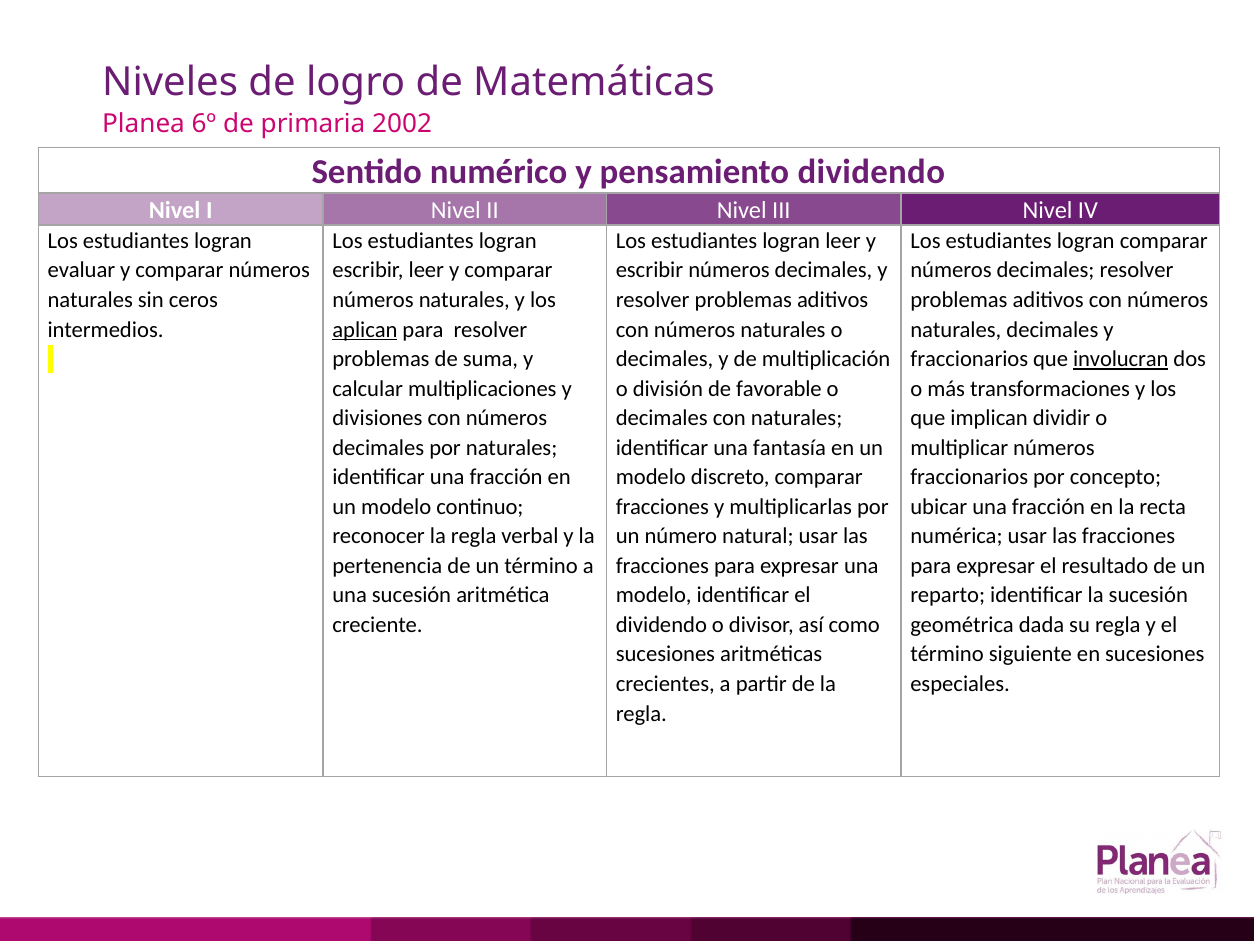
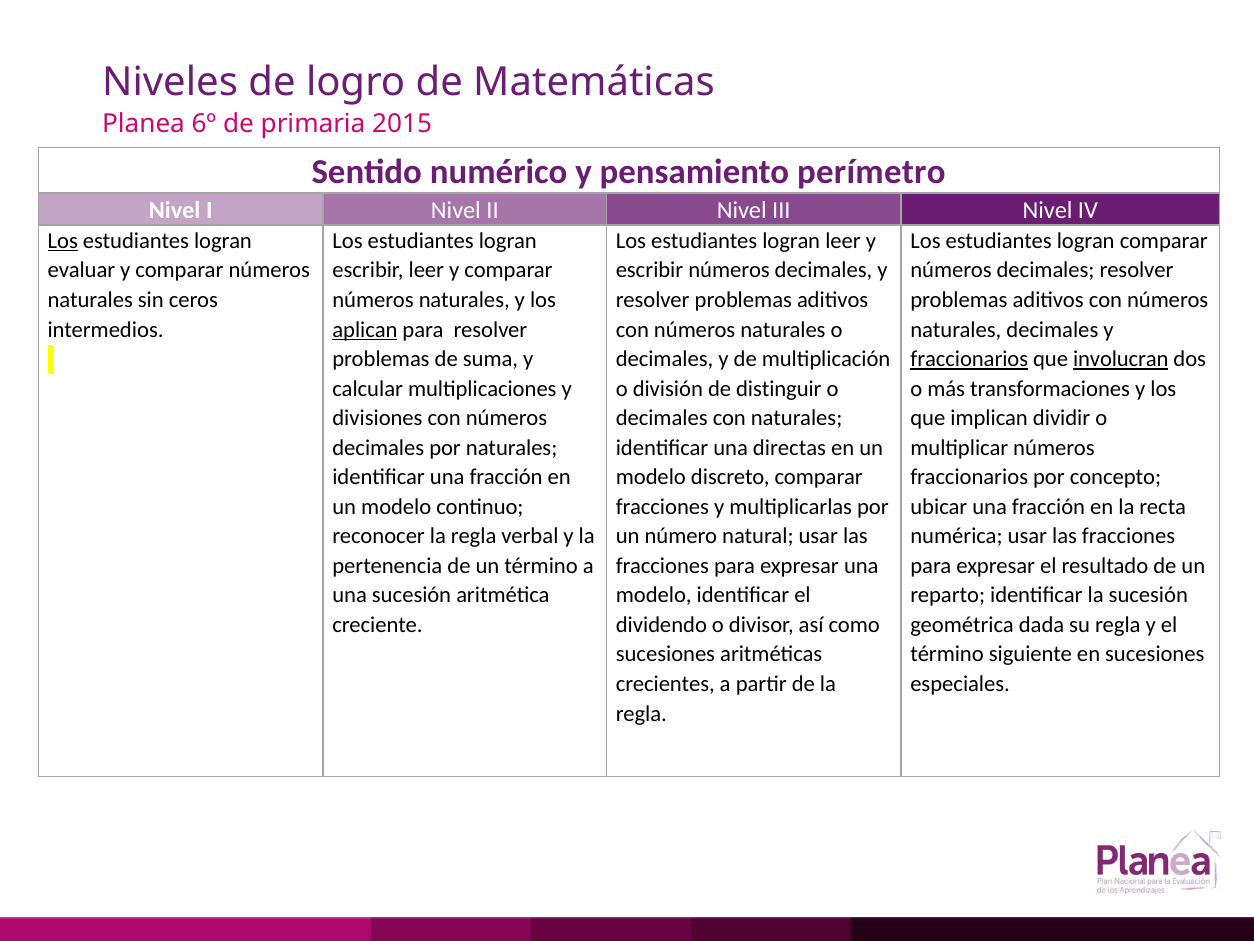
2002: 2002 -> 2015 (402, 123)
pensamiento dividendo: dividendo -> perímetro (871, 172)
Los underline: none -> present (63, 241)
fraccionarios underline: none -> present (969, 359)
favorable: favorable -> distinguir (779, 388)
fantasía: fantasía -> directas (790, 447)
